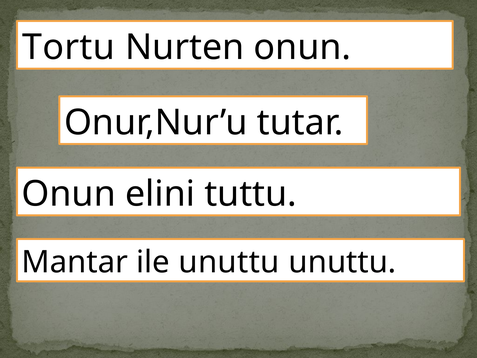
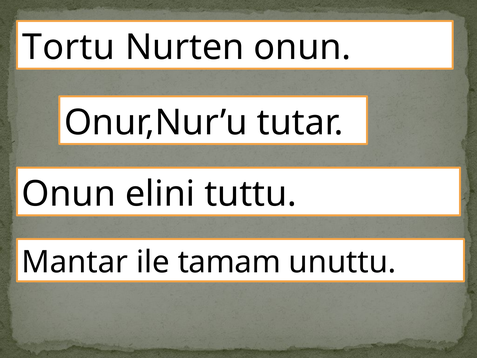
ile unuttu: unuttu -> tamam (229, 262)
